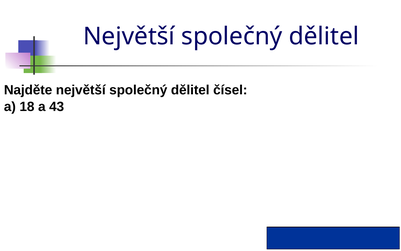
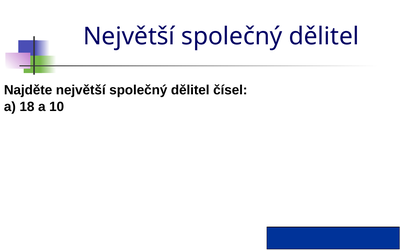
43: 43 -> 10 (57, 107)
